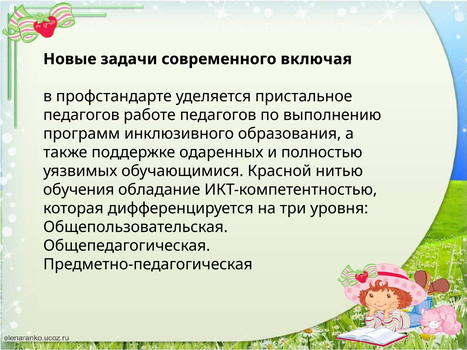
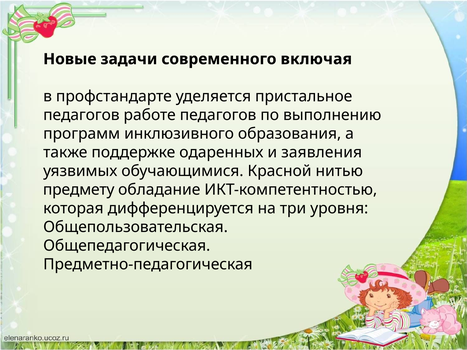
полностью: полностью -> заявления (322, 153)
обучения: обучения -> предмету (79, 190)
